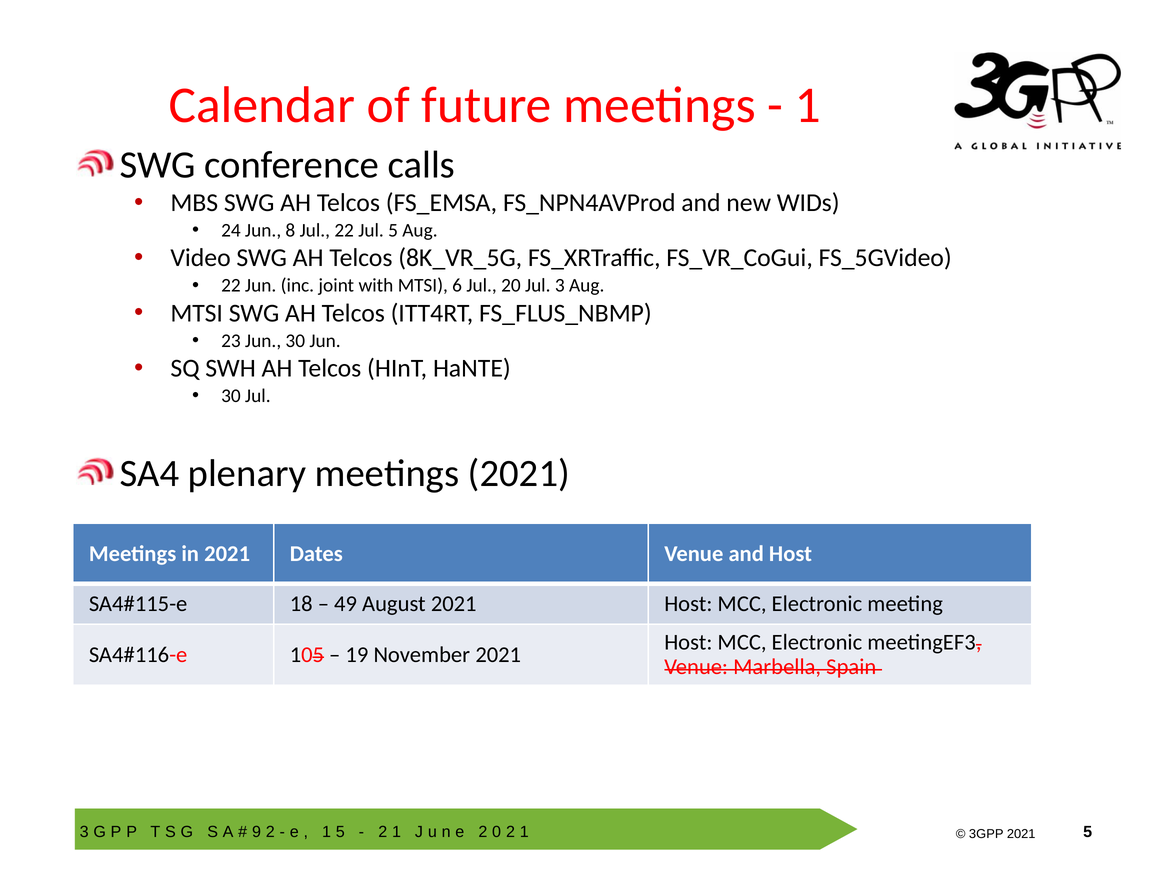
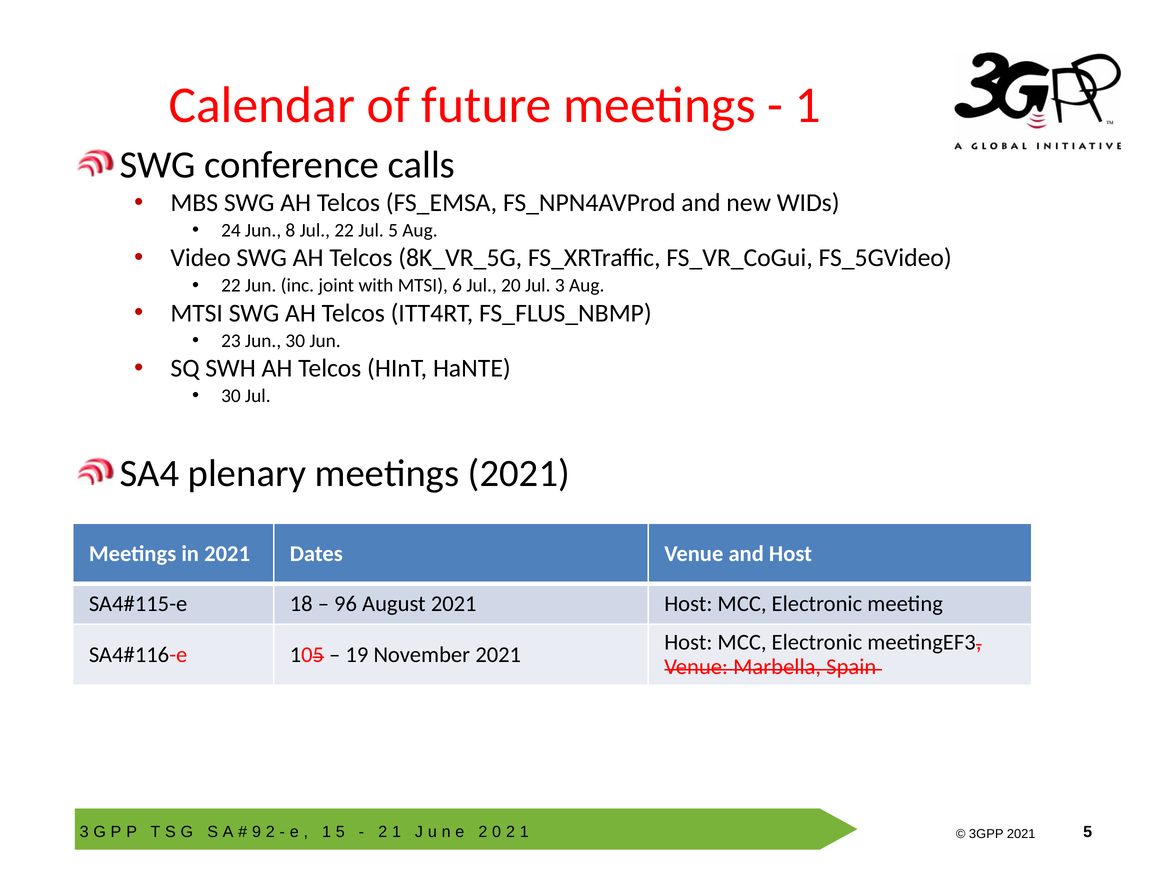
49: 49 -> 96 (345, 604)
